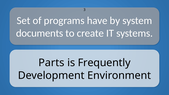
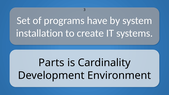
documents: documents -> installation (40, 33)
Frequently: Frequently -> Cardinality (104, 63)
